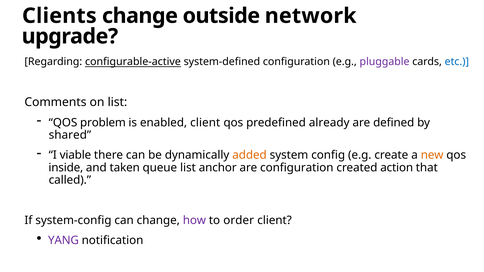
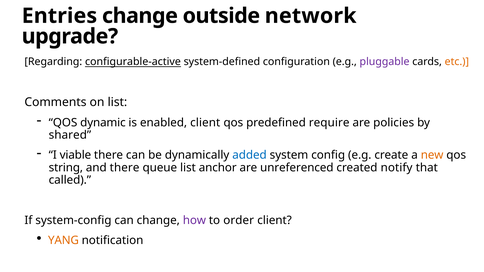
Clients: Clients -> Entries (59, 16)
etc colour: blue -> orange (457, 62)
problem: problem -> dynamic (103, 123)
already: already -> require (329, 123)
defined: defined -> policies (394, 123)
added colour: orange -> blue (250, 155)
inside: inside -> string (66, 168)
and taken: taken -> there (125, 168)
are configuration: configuration -> unreferenced (297, 168)
action: action -> notify (397, 168)
YANG colour: purple -> orange (63, 241)
